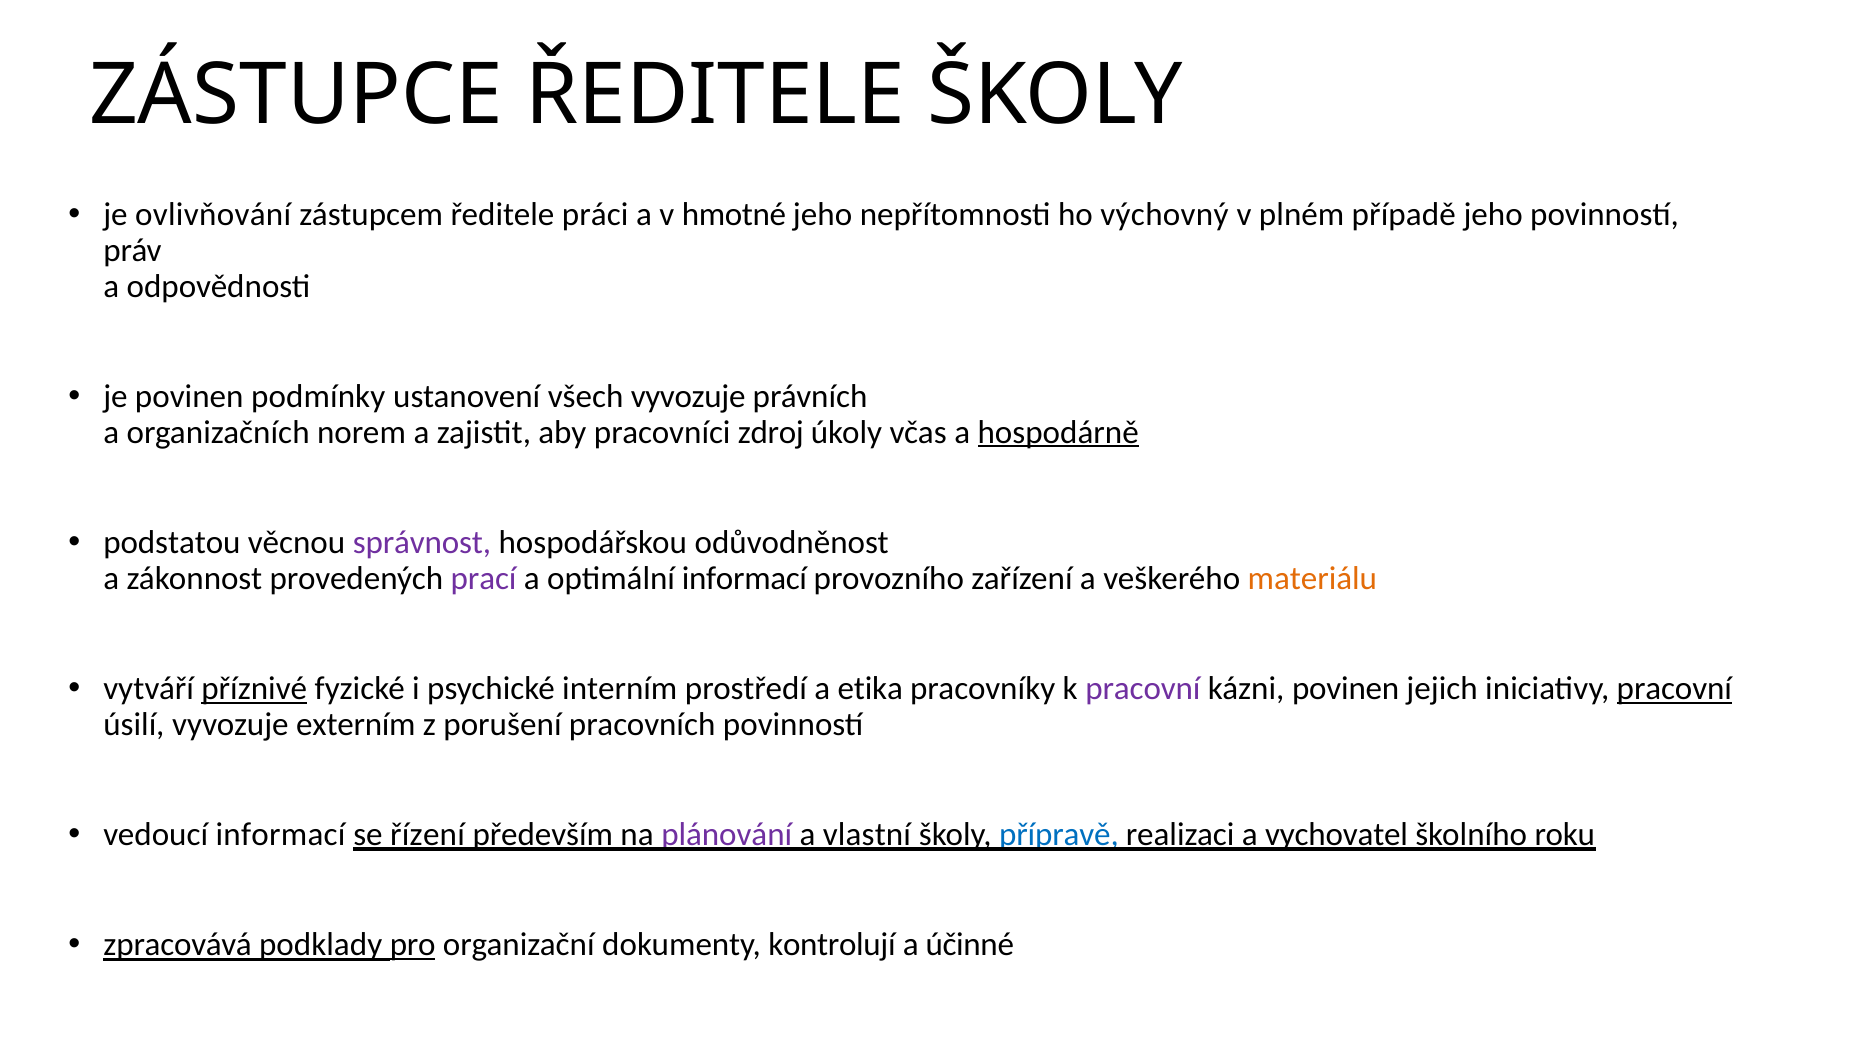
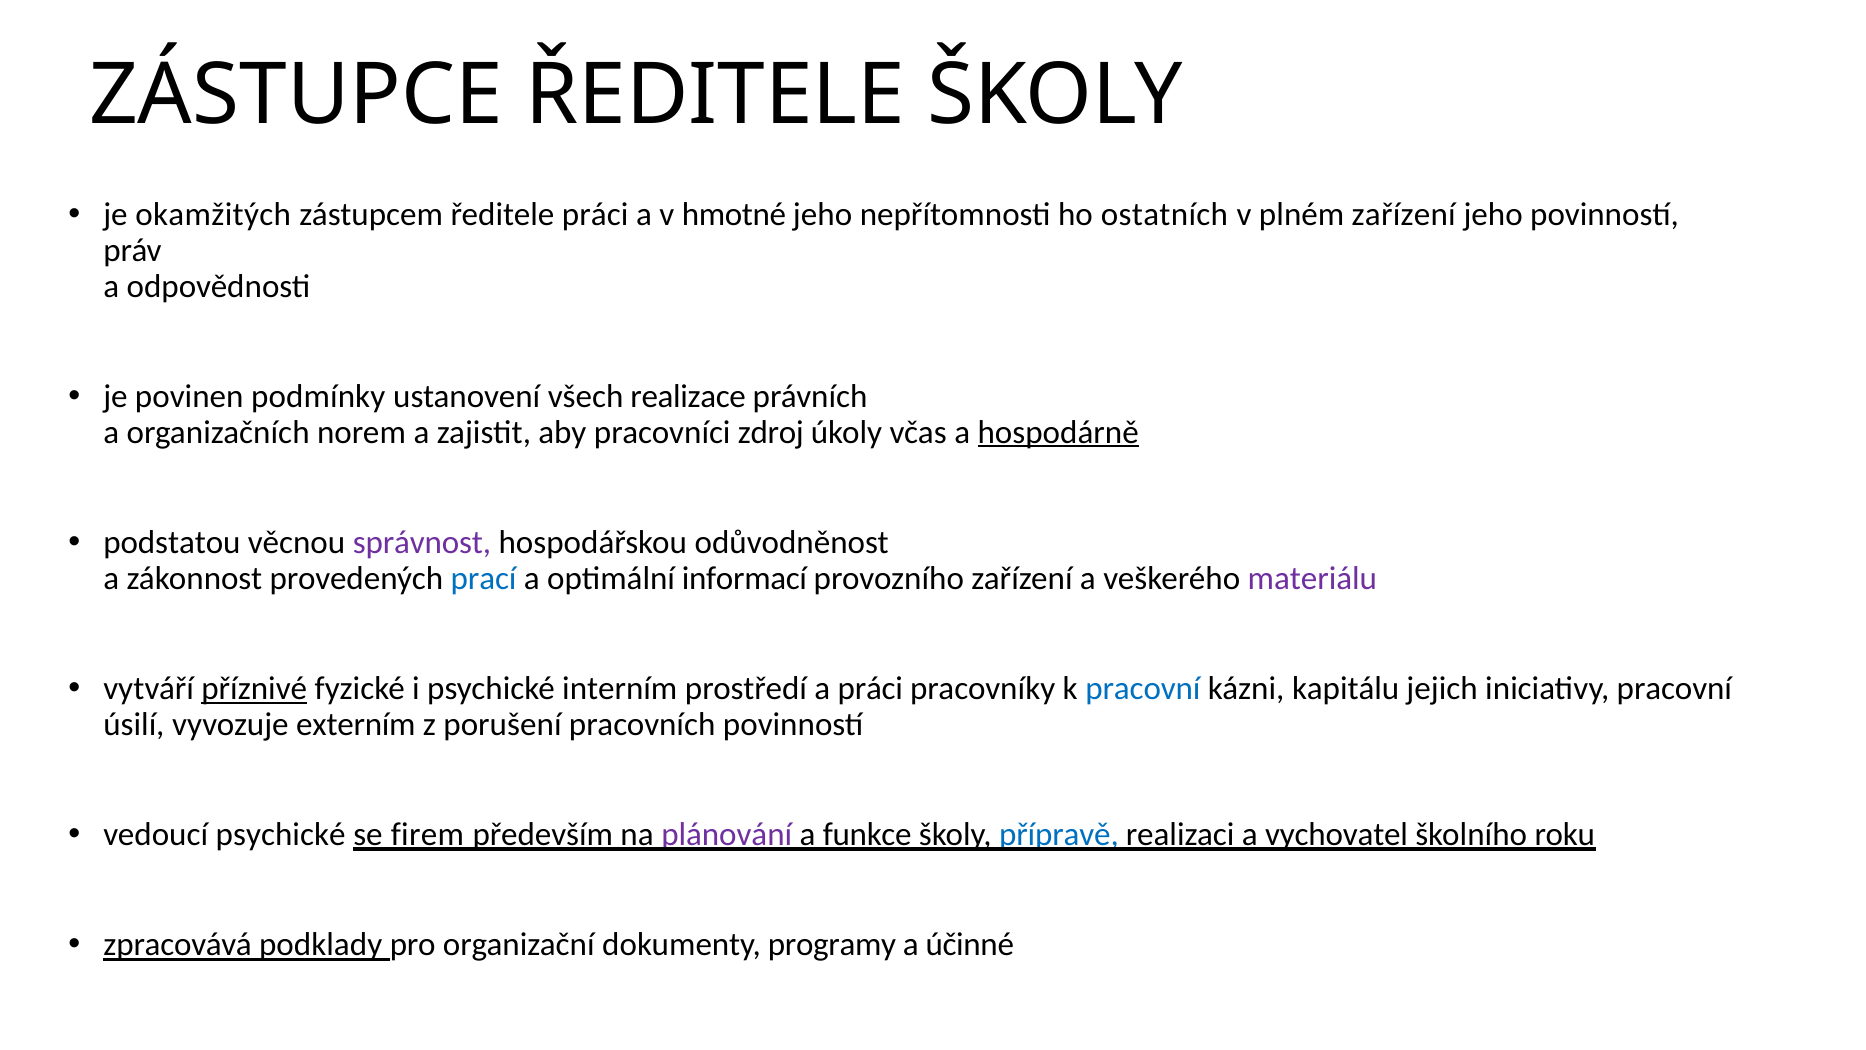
ovlivňování: ovlivňování -> okamžitých (213, 215)
výchovný: výchovný -> ostatních (1165, 215)
plném případě: případě -> zařízení (1404, 215)
všech vyvozuje: vyvozuje -> realizace (688, 396)
prací colour: purple -> blue (484, 578)
materiálu colour: orange -> purple (1312, 578)
a etika: etika -> práci (870, 688)
pracovní colour: purple -> blue (1143, 688)
kázni povinen: povinen -> kapitálu (1346, 688)
pracovní underline: present -> none (1674, 688)
vedoucí informací: informací -> psychické (281, 834)
řízení: řízení -> firem (427, 834)
vlastní: vlastní -> funkce (867, 834)
pro underline: present -> none (413, 945)
kontrolují: kontrolují -> programy (832, 945)
